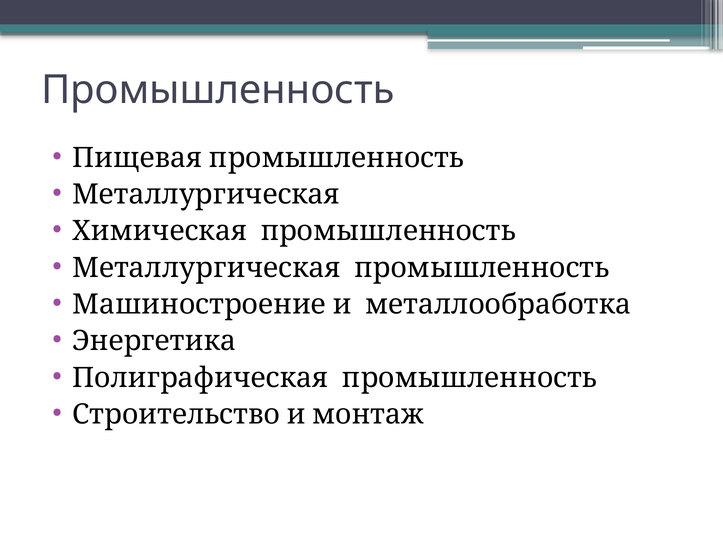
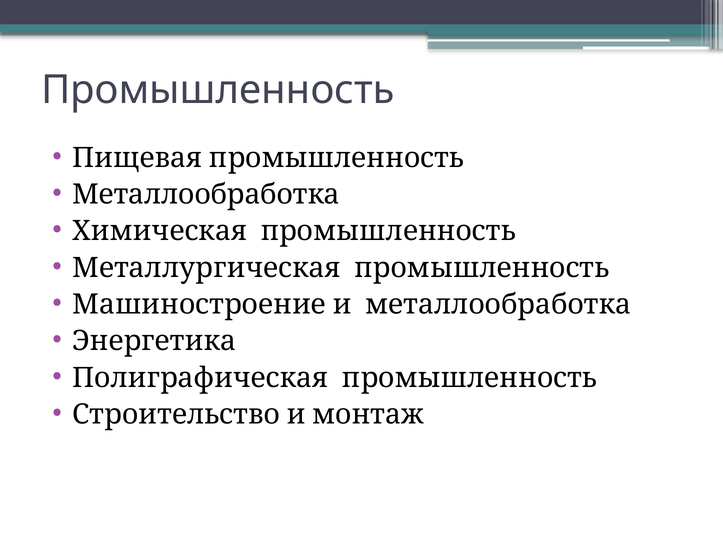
Металлургическая: Металлургическая -> Металлообработка (206, 195)
